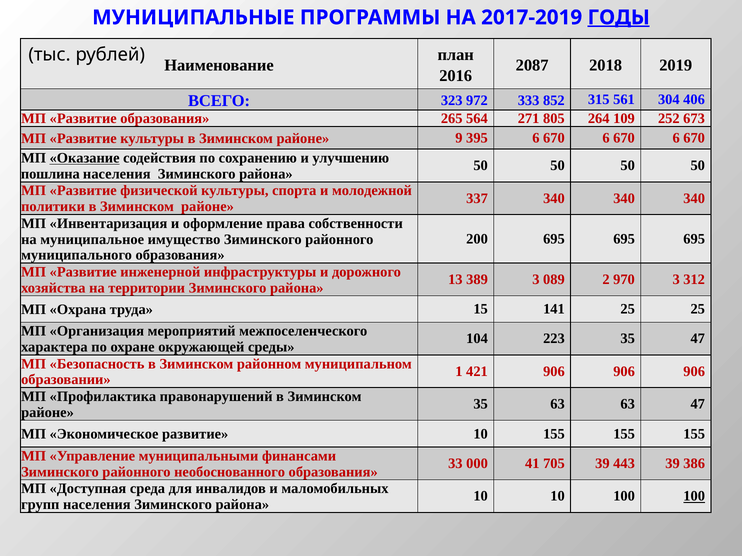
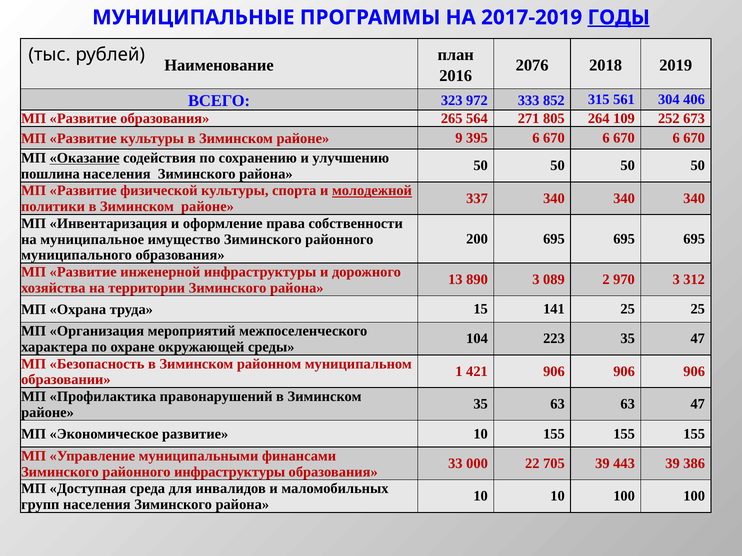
2087: 2087 -> 2076 (532, 65)
молодежной underline: none -> present (372, 191)
389: 389 -> 890 (477, 280)
41: 41 -> 22 (532, 464)
районного необоснованного: необоснованного -> инфраструктуры (230, 472)
100 underline: present -> none (694, 497)
